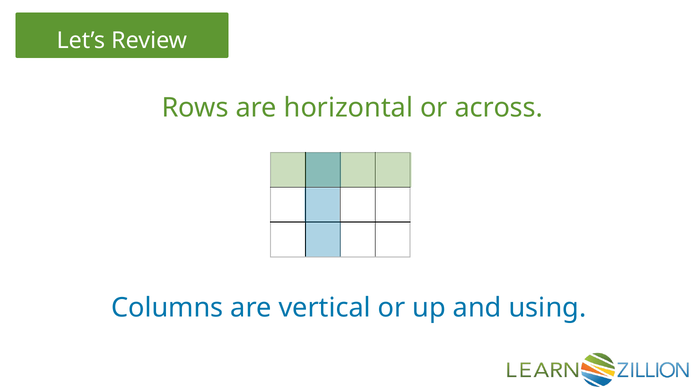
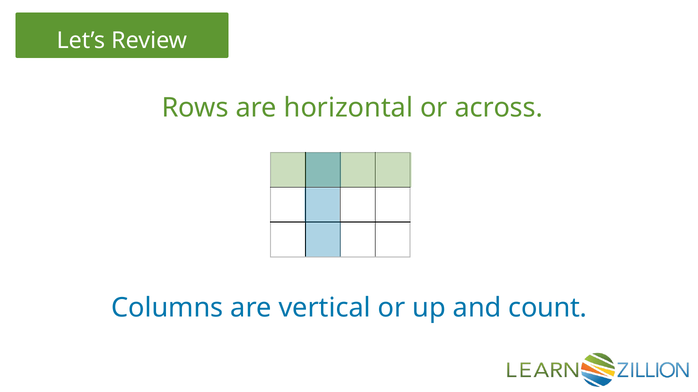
using: using -> count (548, 308)
